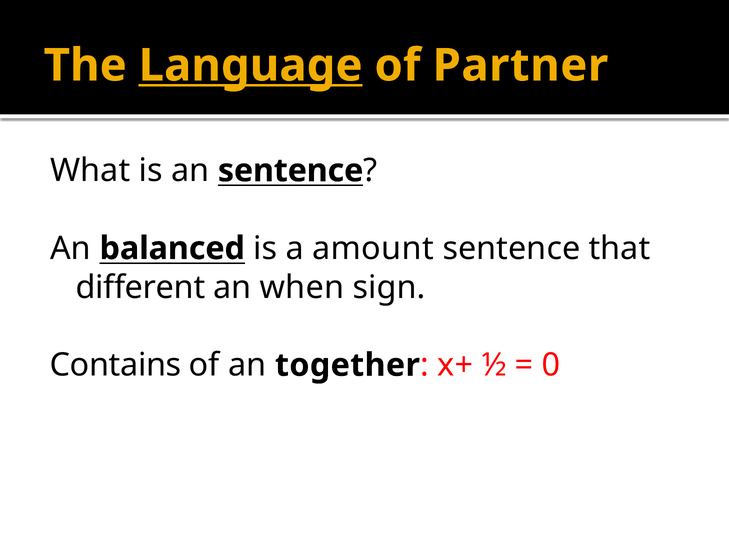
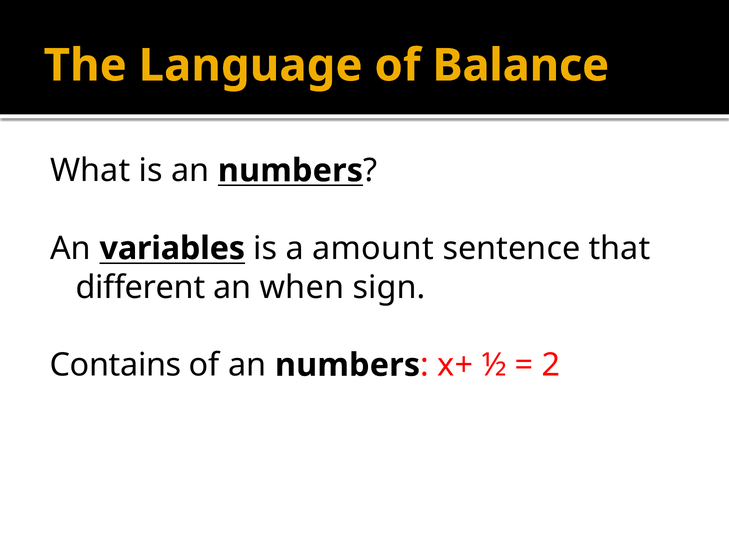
Language underline: present -> none (251, 65)
Partner: Partner -> Balance (521, 65)
is an sentence: sentence -> numbers (290, 171)
balanced: balanced -> variables (172, 248)
of an together: together -> numbers (348, 365)
0: 0 -> 2 (551, 365)
